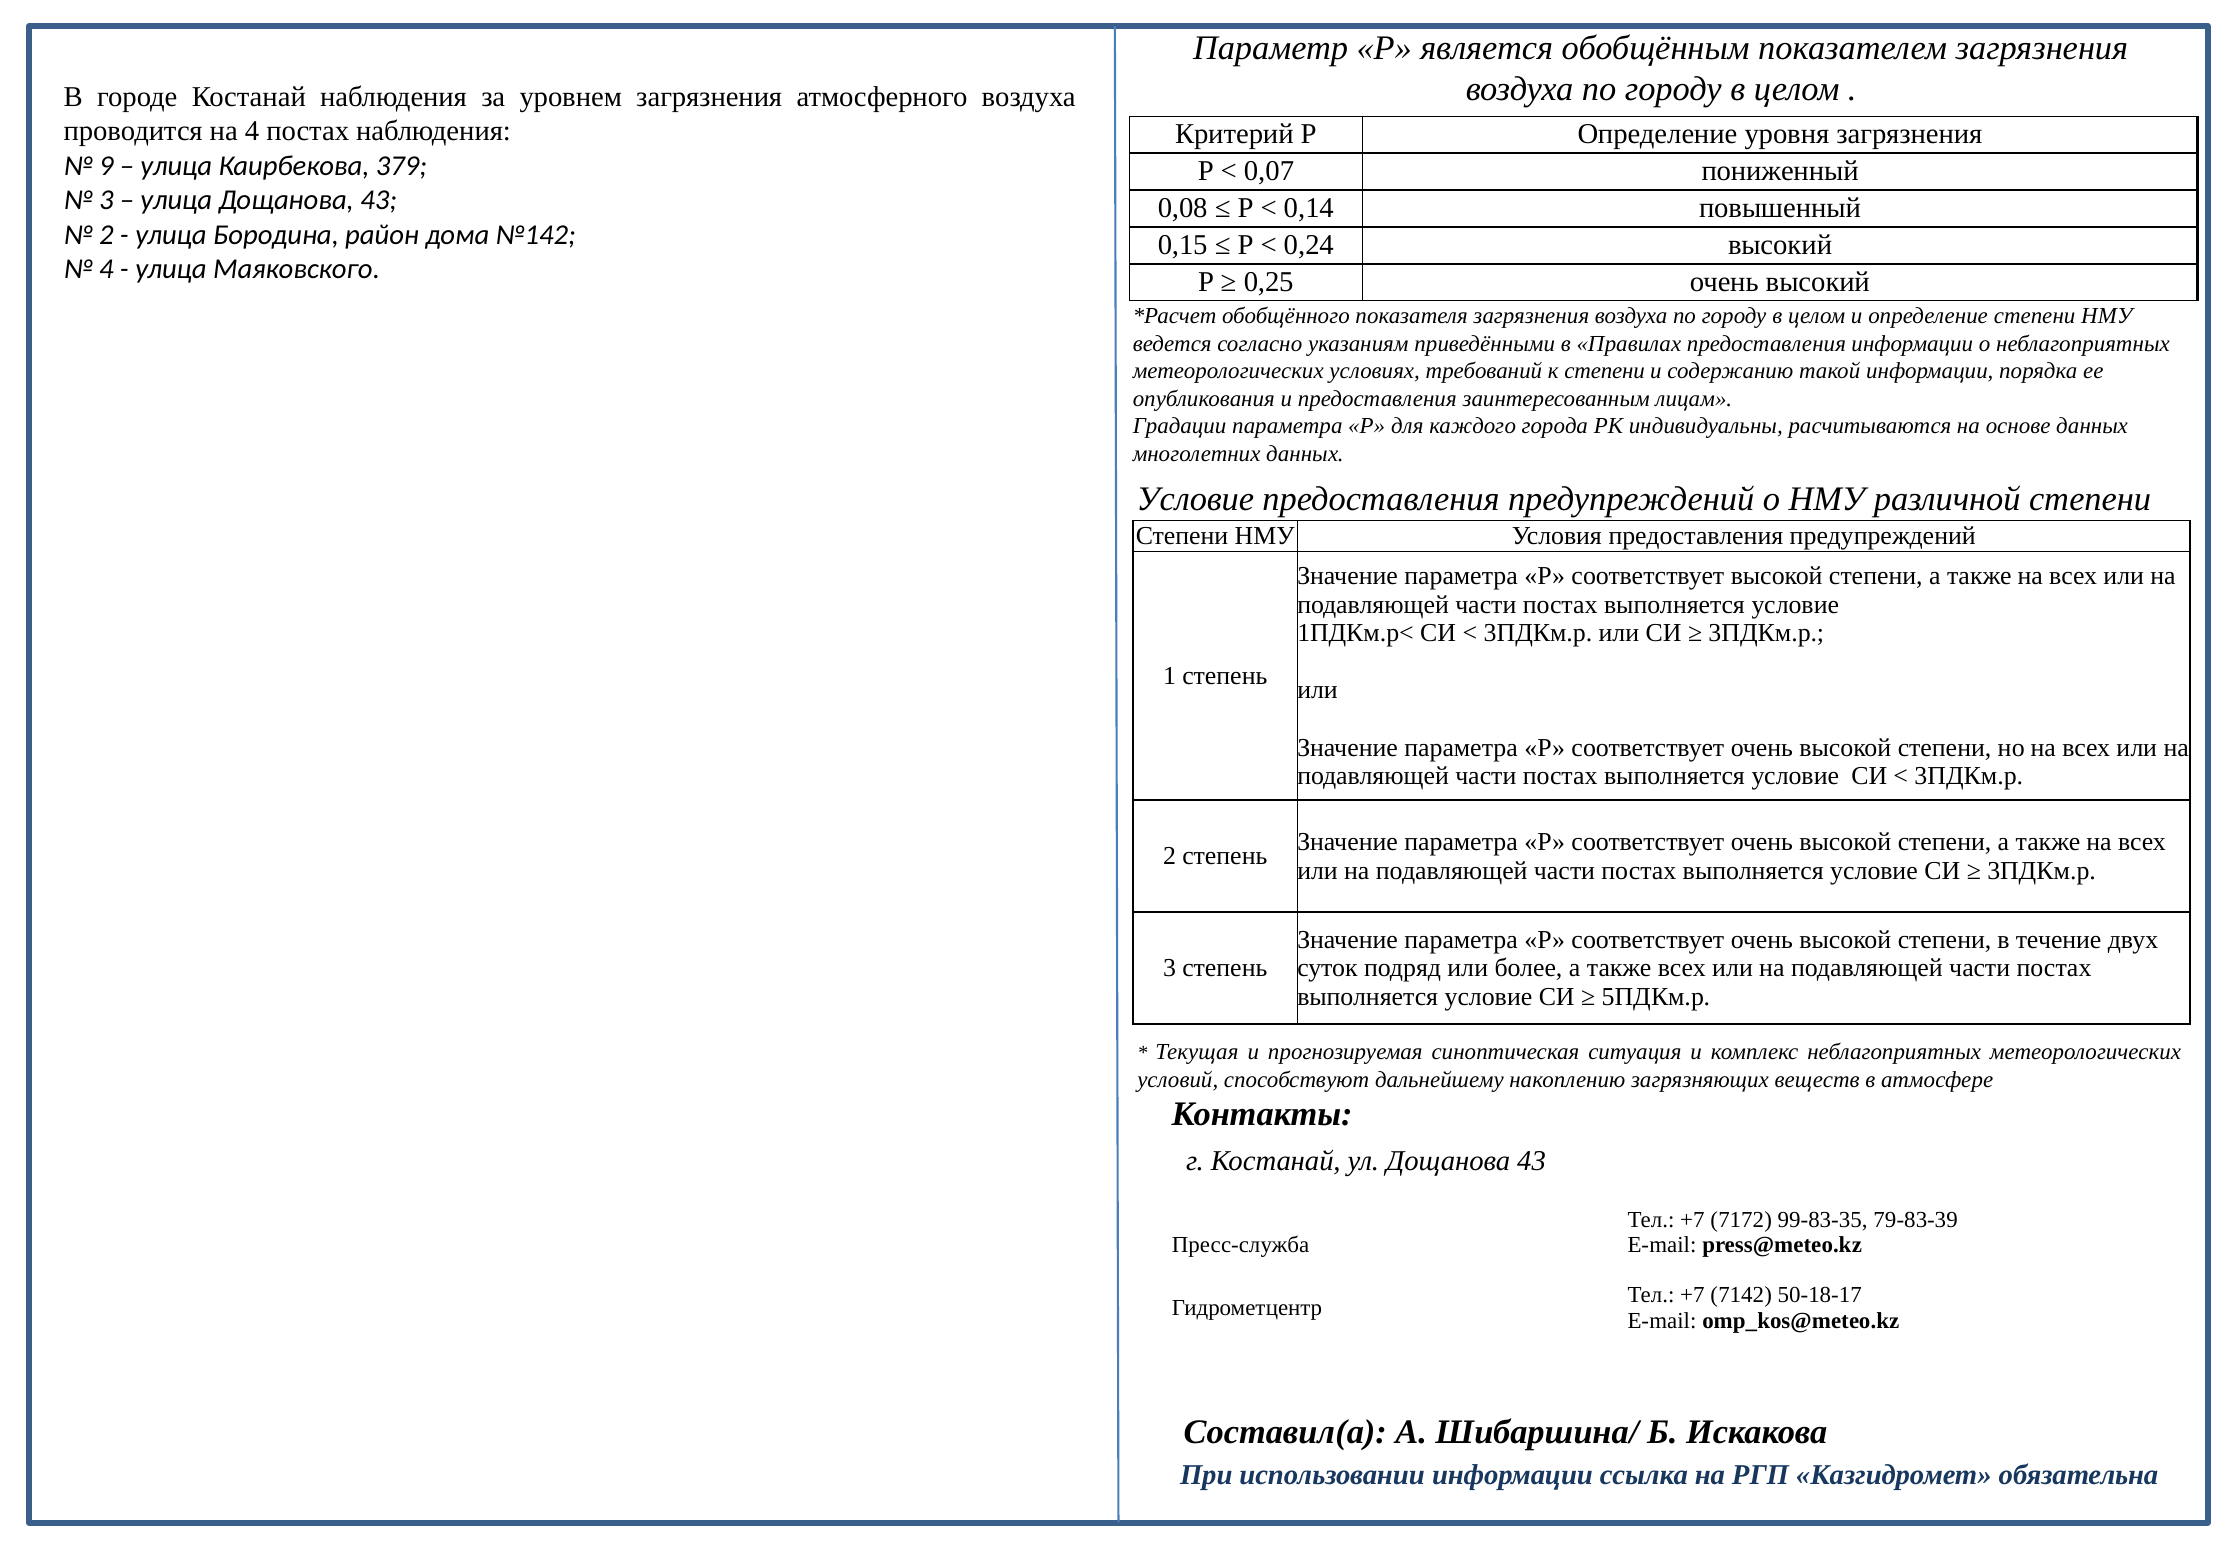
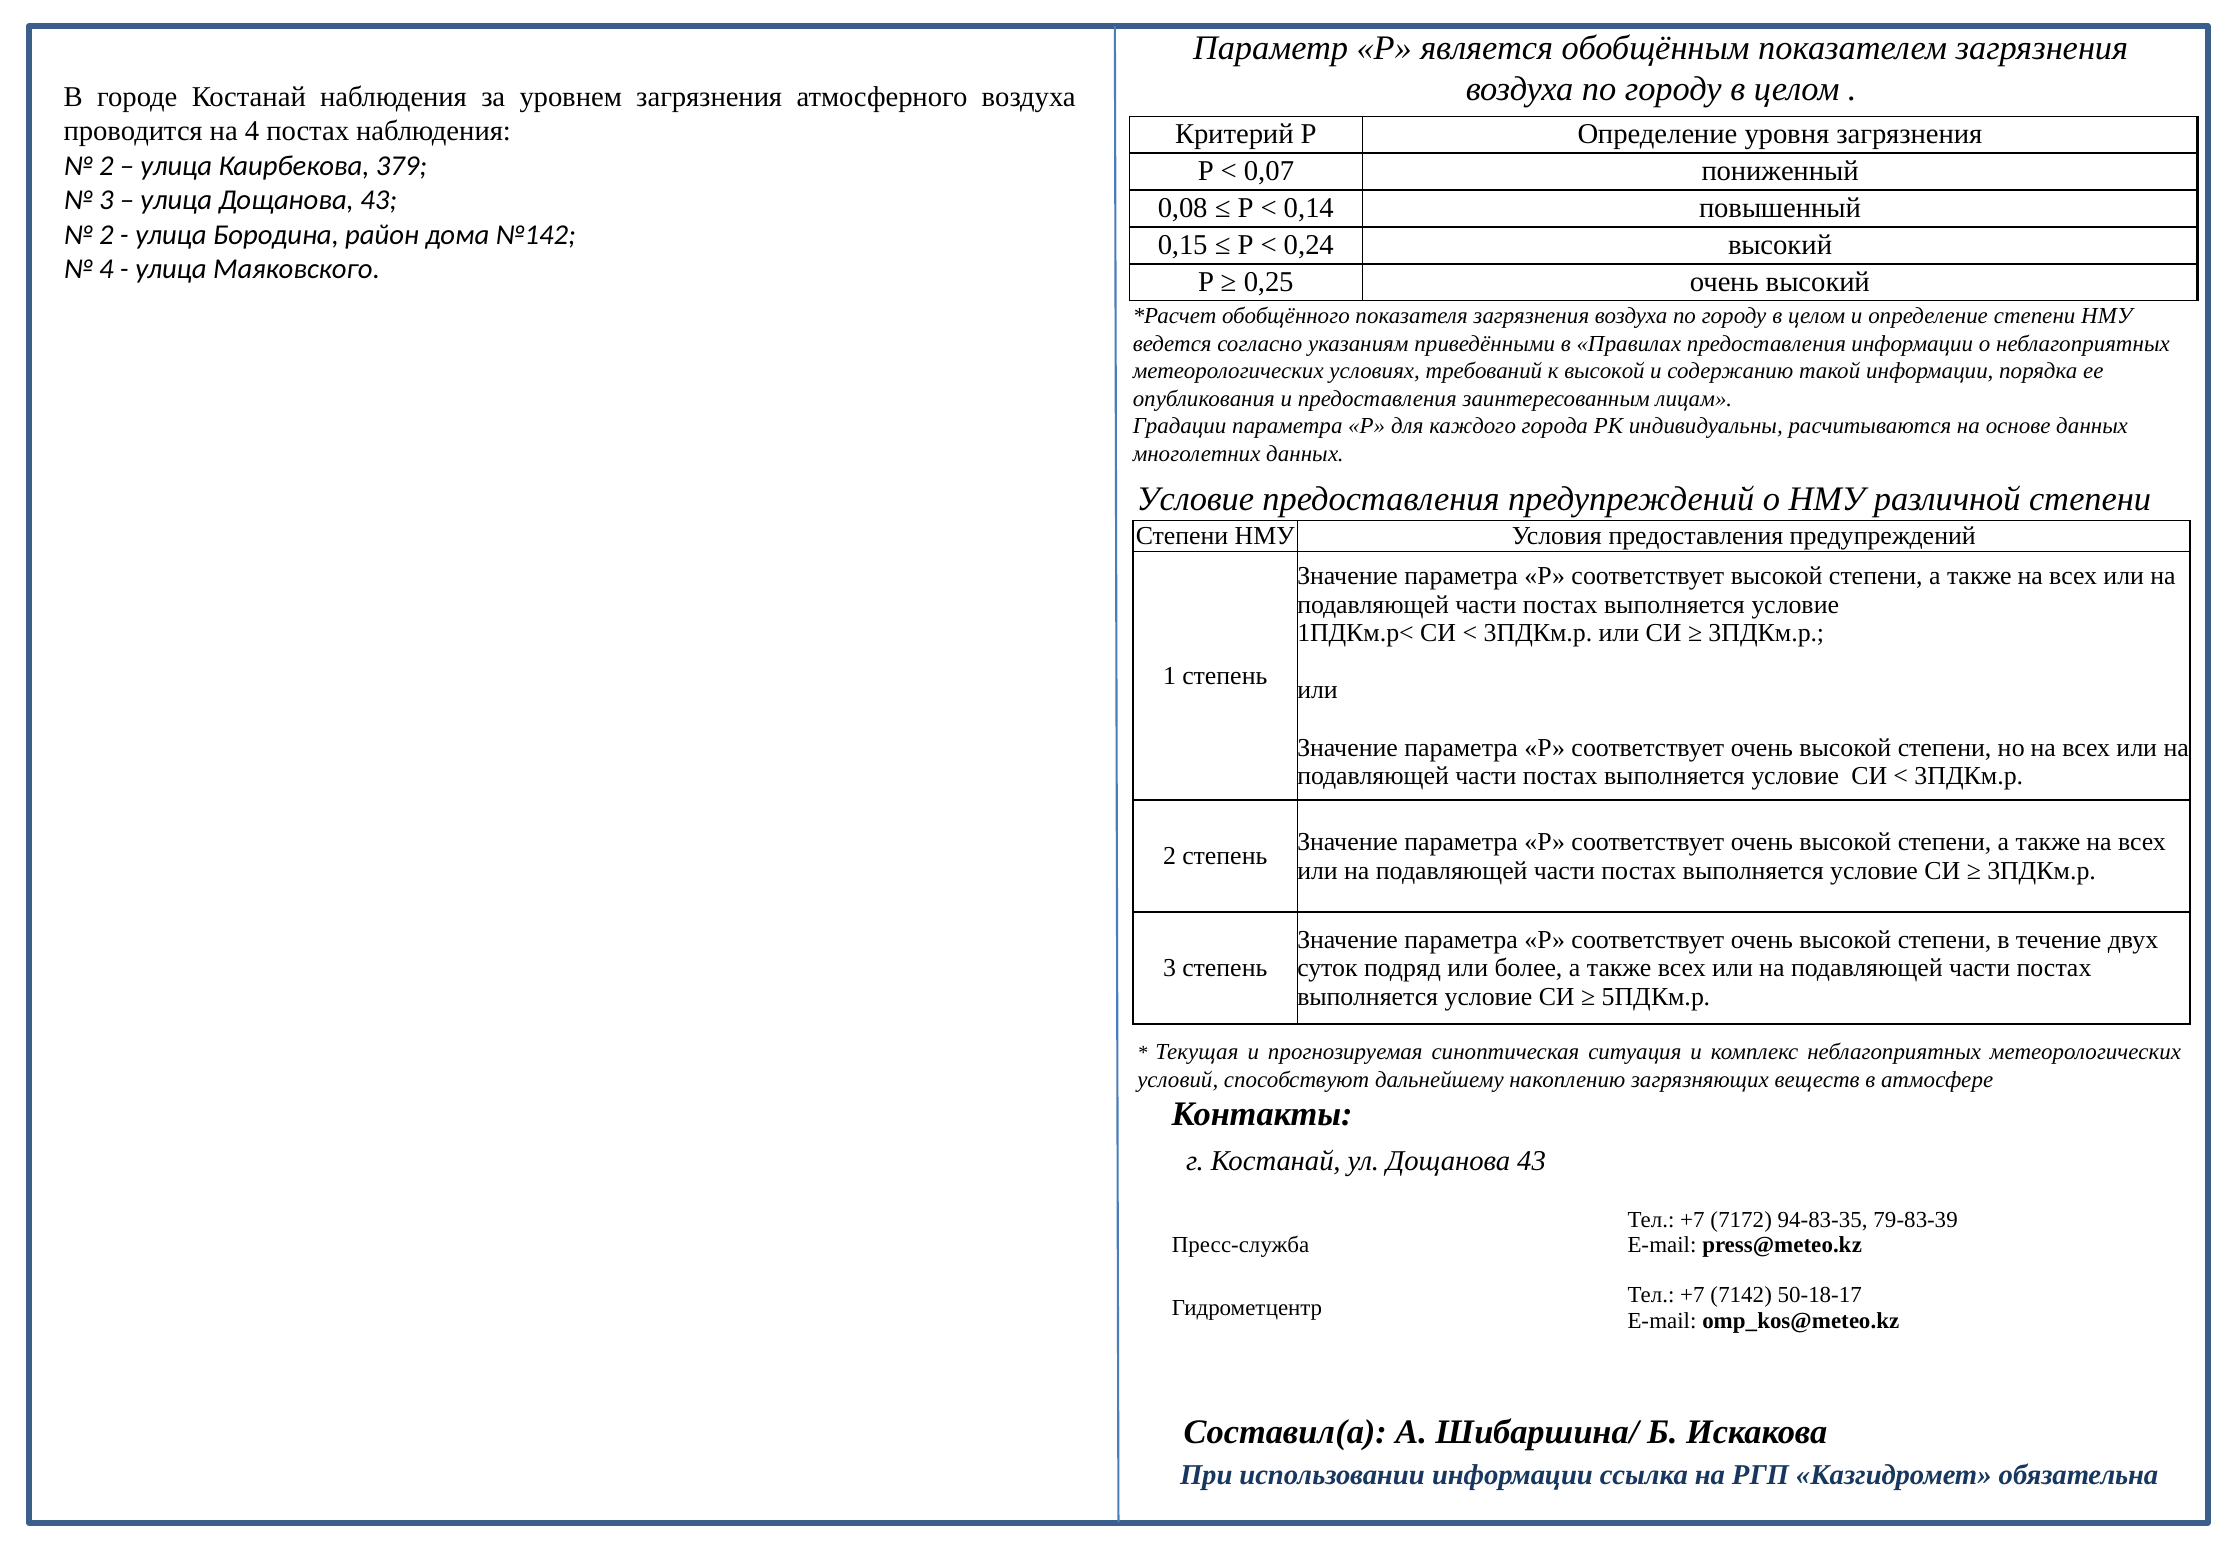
9: 9 -> 2 (106, 166)
к степени: степени -> высокой (1605, 371)
99-83-35: 99-83-35 -> 94-83-35 (1823, 1219)
